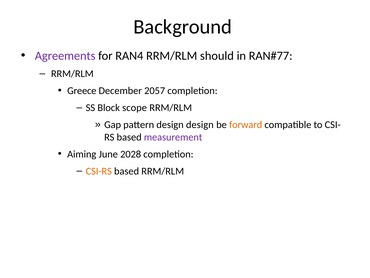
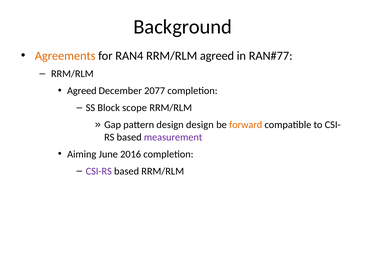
Agreements colour: purple -> orange (65, 56)
RRM/RLM should: should -> agreed (217, 56)
Greece: Greece -> Agreed (82, 91)
2057: 2057 -> 2077 (155, 91)
2028: 2028 -> 2016 (131, 154)
CSI-RS colour: orange -> purple (99, 171)
